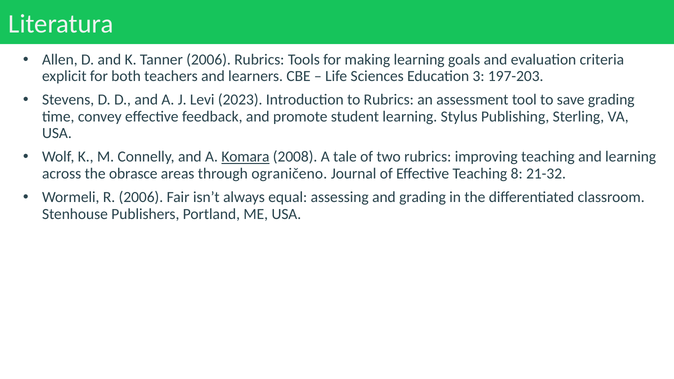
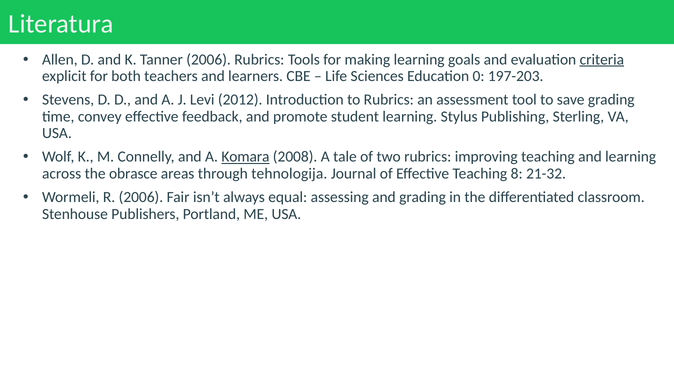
criteria underline: none -> present (602, 60)
3: 3 -> 0 (479, 76)
2023: 2023 -> 2012 (240, 100)
ograničeno: ograničeno -> tehnologija (289, 174)
